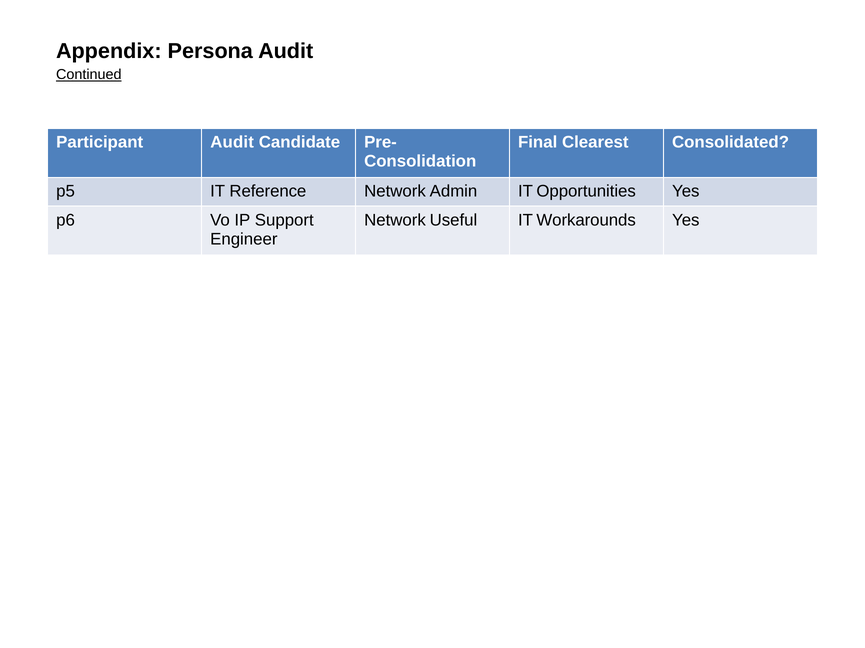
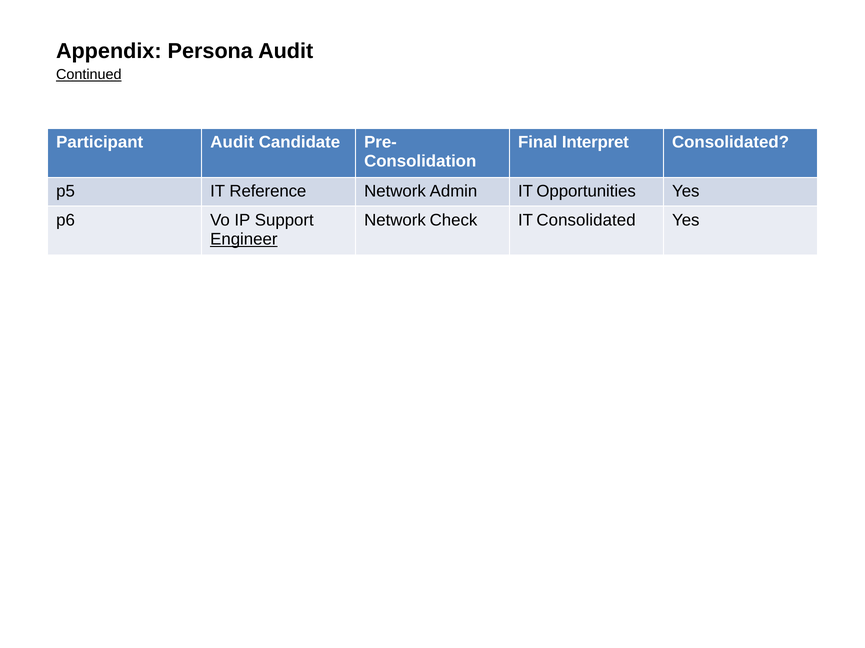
Clearest: Clearest -> Interpret (595, 143)
Useful: Useful -> Check (454, 220)
IT Workarounds: Workarounds -> Consolidated (586, 220)
Engineer underline: none -> present (244, 239)
